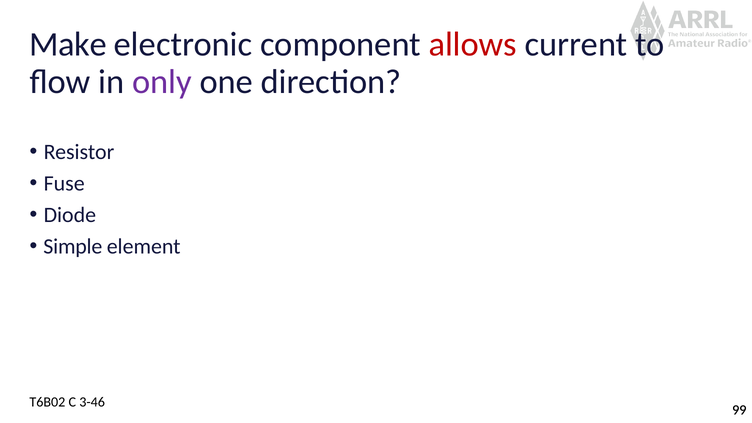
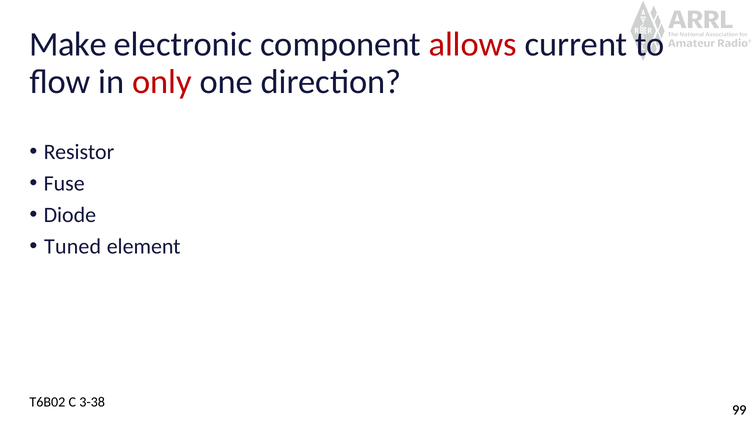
only colour: purple -> red (162, 82)
Simple: Simple -> Tuned (73, 247)
3-46: 3-46 -> 3-38 (92, 402)
